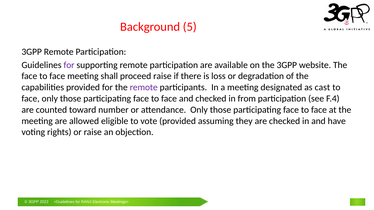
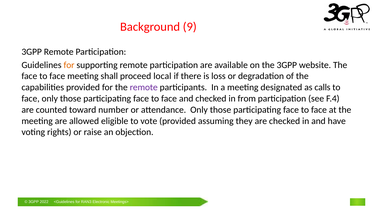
Background 5: 5 -> 9 (190, 27)
for colour: purple -> orange (69, 65)
proceed raise: raise -> local (162, 76)
cast: cast -> calls (322, 87)
